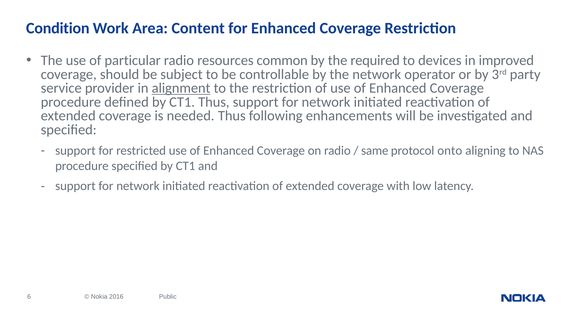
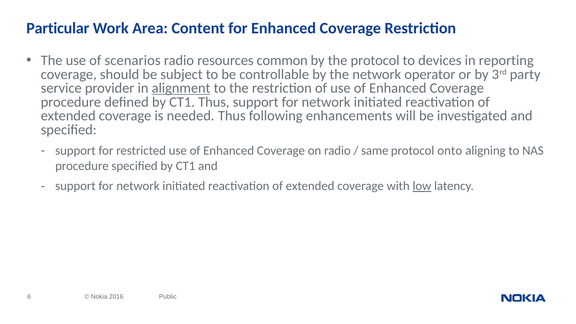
Condition: Condition -> Particular (58, 28)
particular: particular -> scenarios (133, 61)
the required: required -> protocol (375, 61)
improved: improved -> reporting (506, 61)
low underline: none -> present (422, 186)
